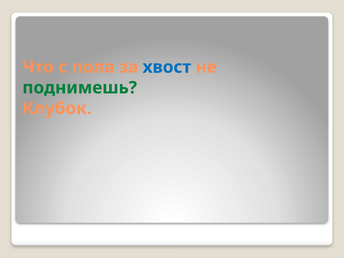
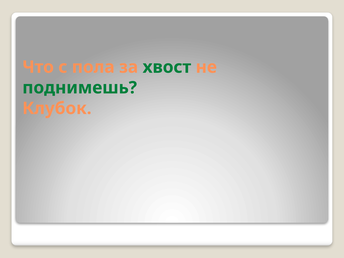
хвост colour: blue -> green (167, 67)
